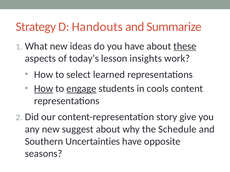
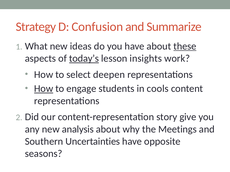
Handouts: Handouts -> Confusion (97, 27)
today’s underline: none -> present (84, 59)
learned: learned -> deepen (109, 75)
engage underline: present -> none (81, 89)
suggest: suggest -> analysis (78, 130)
Schedule: Schedule -> Meetings (177, 130)
